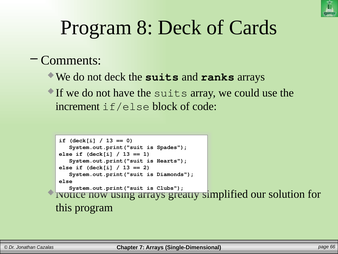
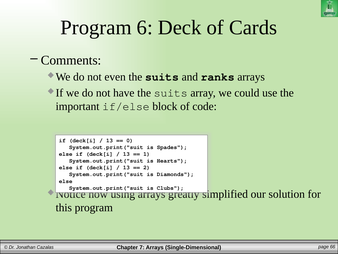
8: 8 -> 6 (145, 28)
not deck: deck -> even (115, 77)
increment: increment -> important (78, 106)
